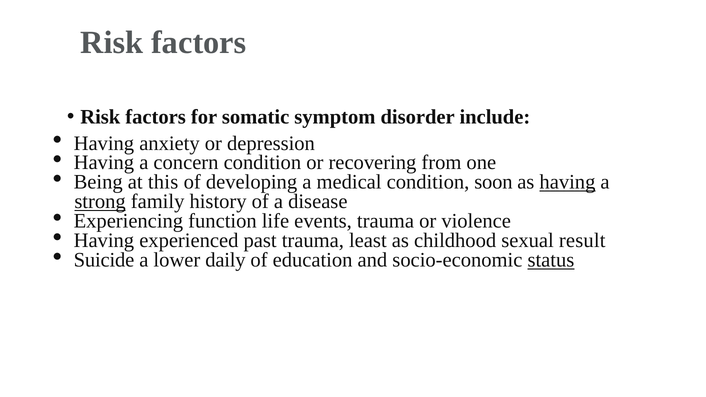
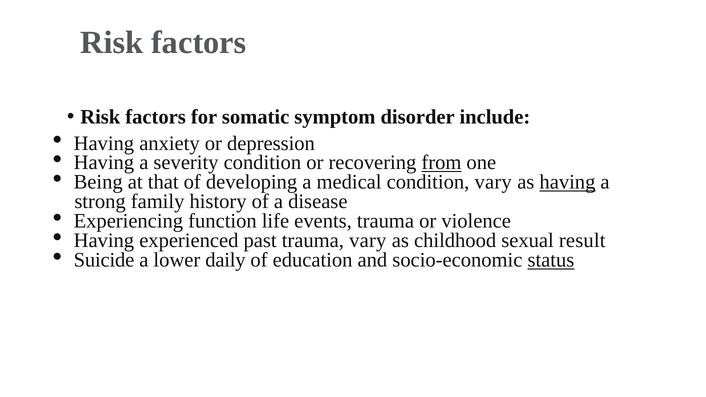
concern: concern -> severity (186, 163)
from underline: none -> present (441, 163)
this: this -> that (163, 182)
condition soon: soon -> vary (493, 182)
strong underline: present -> none (100, 202)
trauma least: least -> vary (368, 241)
